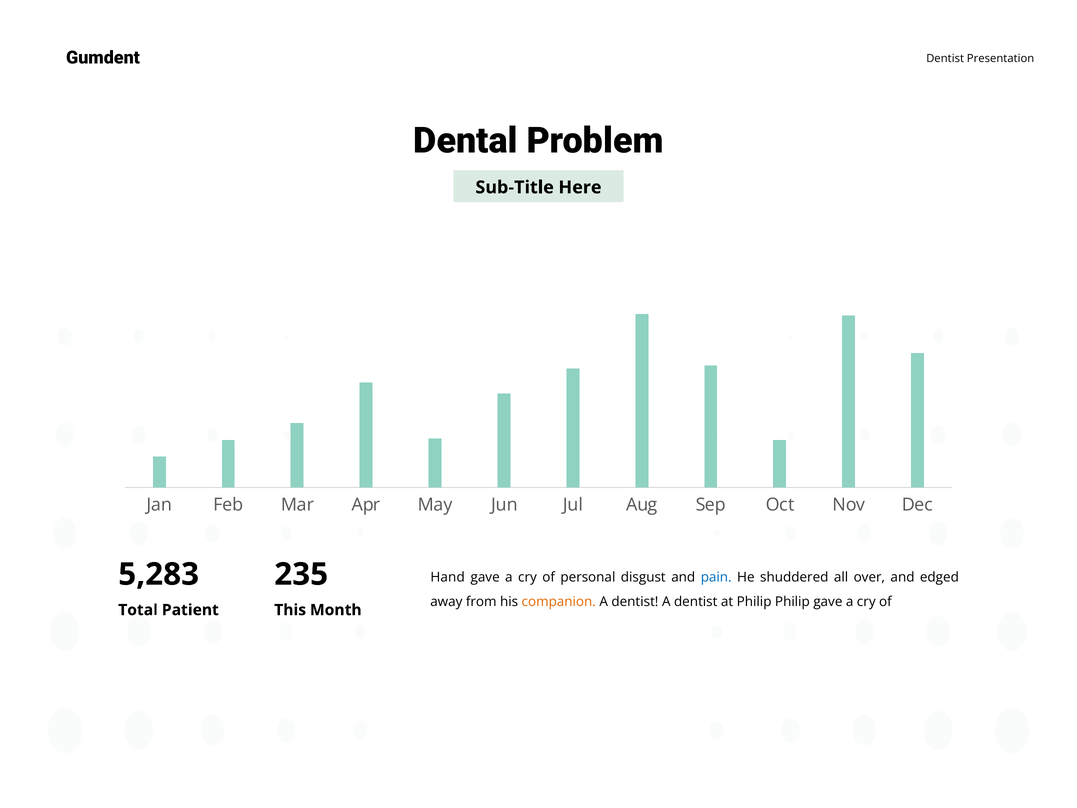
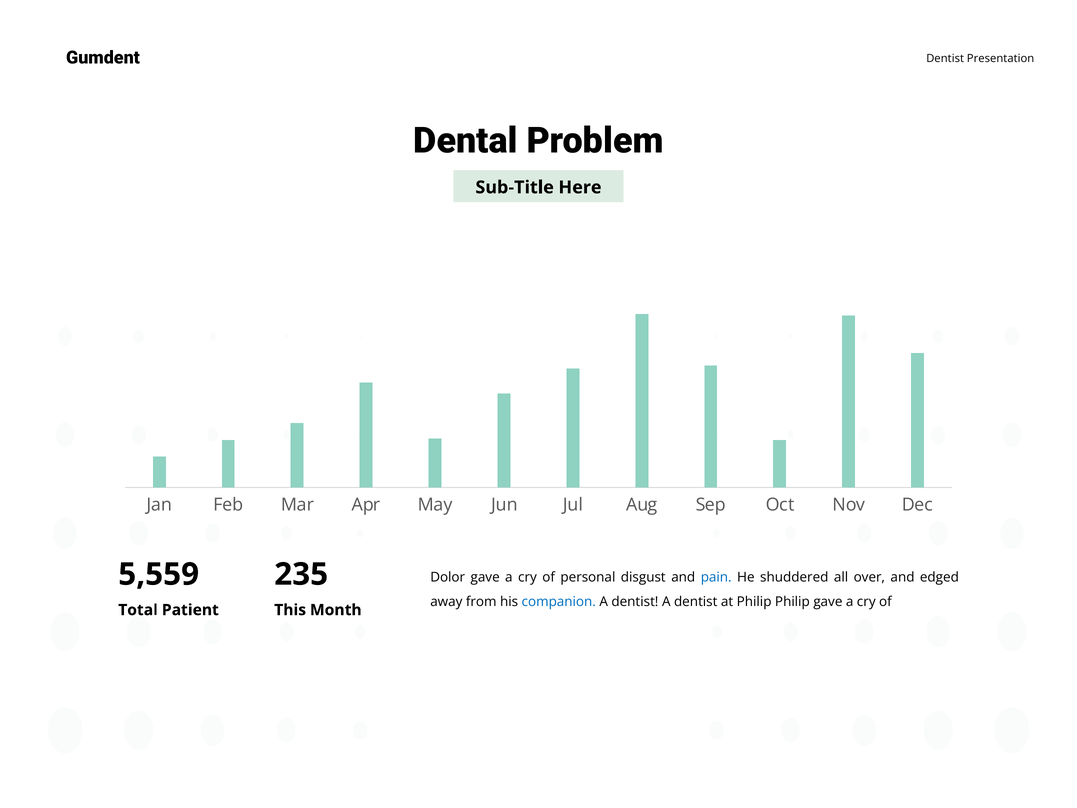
5,283: 5,283 -> 5,559 (159, 574)
Hand: Hand -> Dolor (448, 577)
companion colour: orange -> blue (559, 602)
